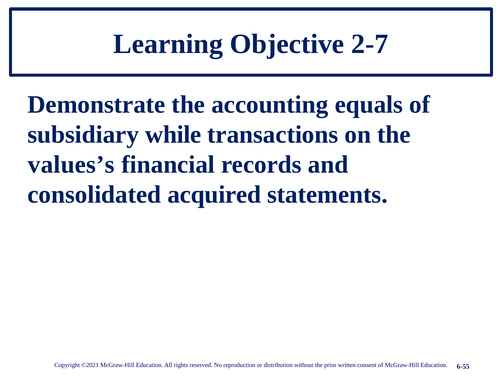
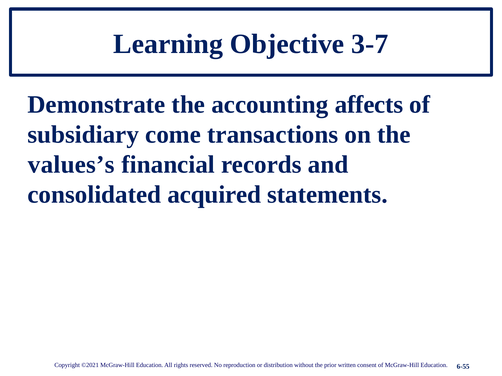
2-7: 2-7 -> 3-7 (370, 44)
equals: equals -> affects (369, 105)
while: while -> come (173, 135)
